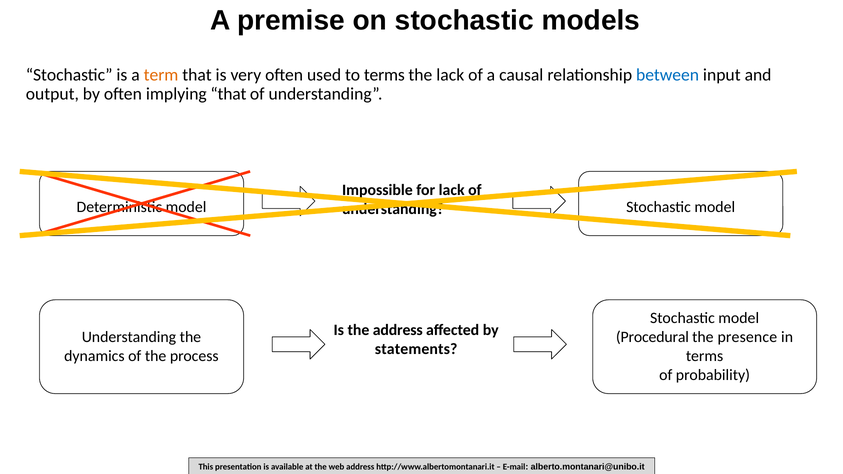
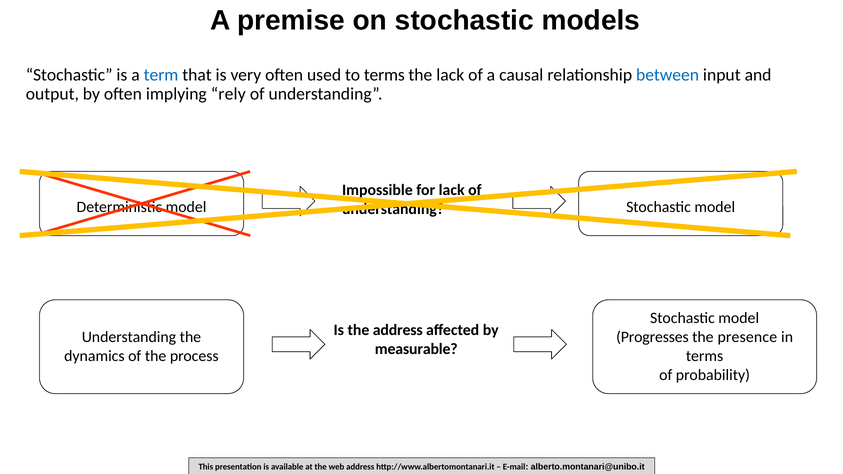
term colour: orange -> blue (161, 75)
implying that: that -> rely (228, 94)
Procedural: Procedural -> Progresses (652, 337)
statements: statements -> measurable (416, 349)
